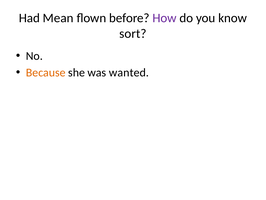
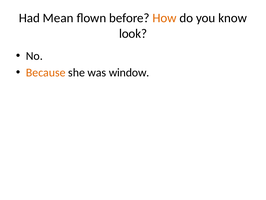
How colour: purple -> orange (165, 18)
sort: sort -> look (133, 33)
wanted: wanted -> window (129, 72)
